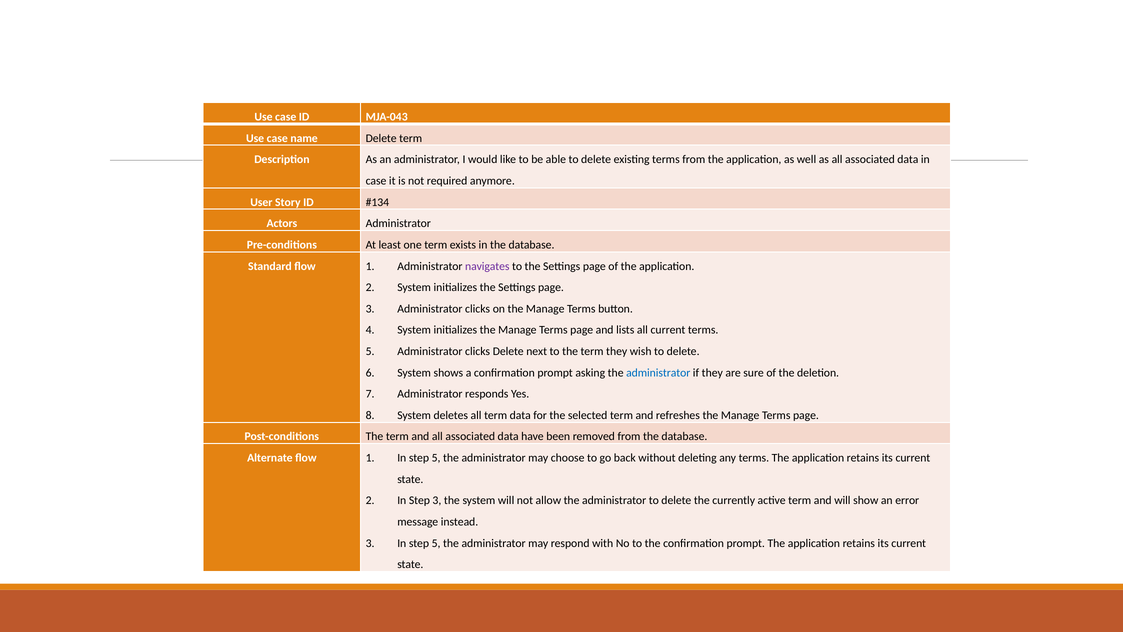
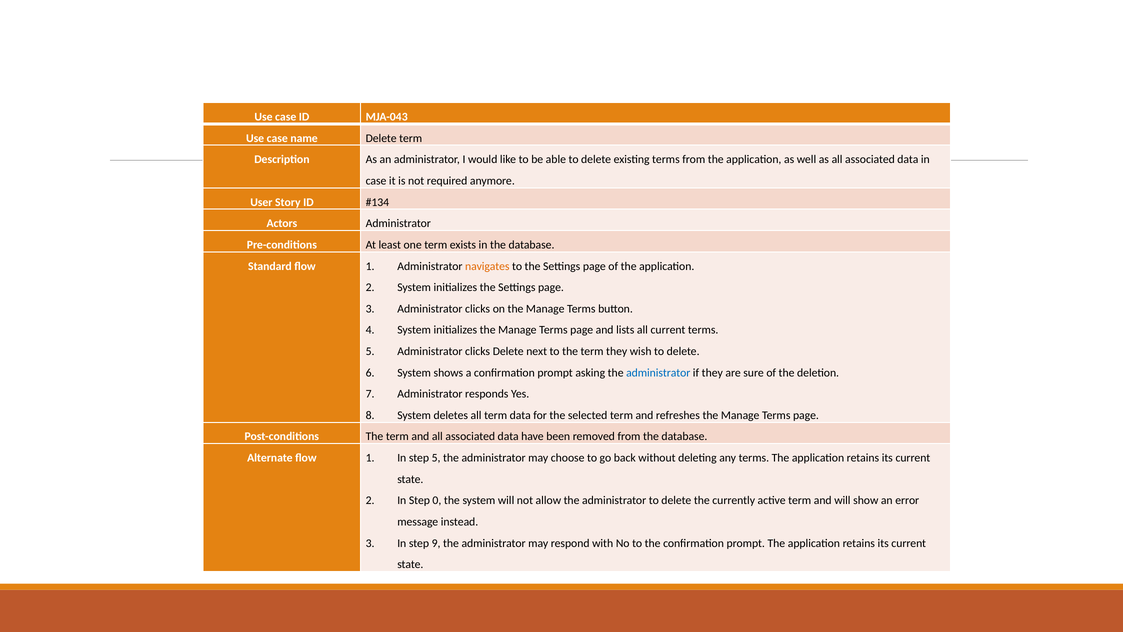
navigates colour: purple -> orange (487, 266)
Step 3: 3 -> 0 (437, 500)
5: 5 -> 9 (436, 543)
